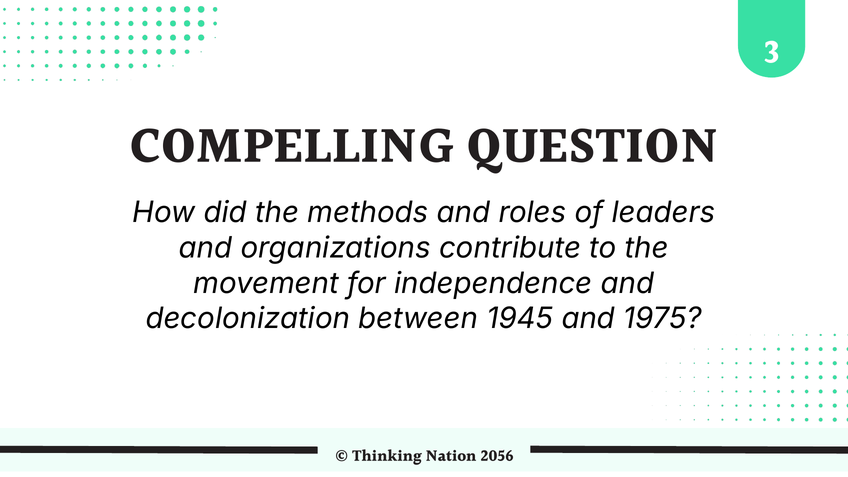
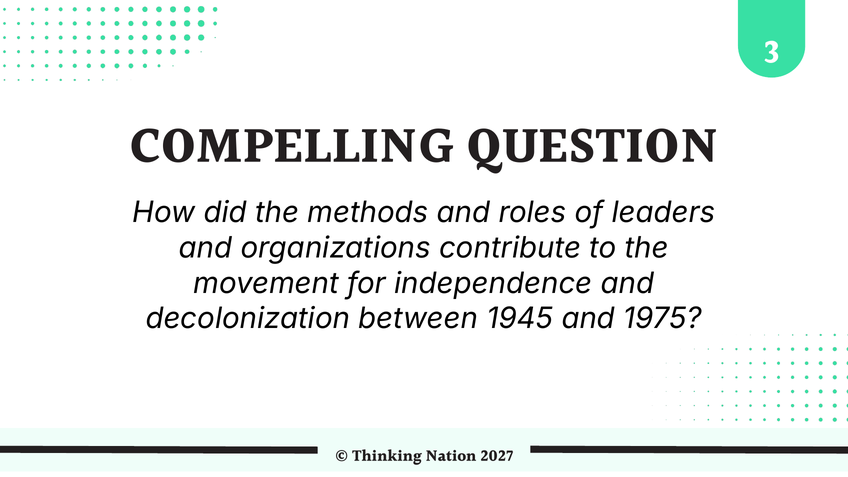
2056: 2056 -> 2027 (497, 457)
